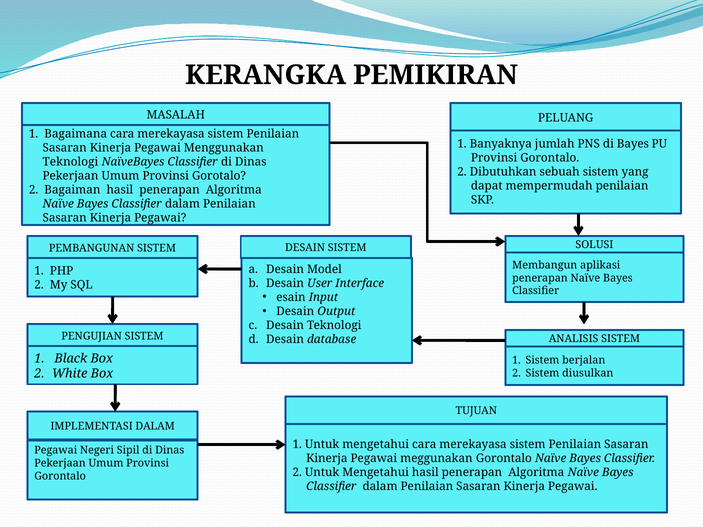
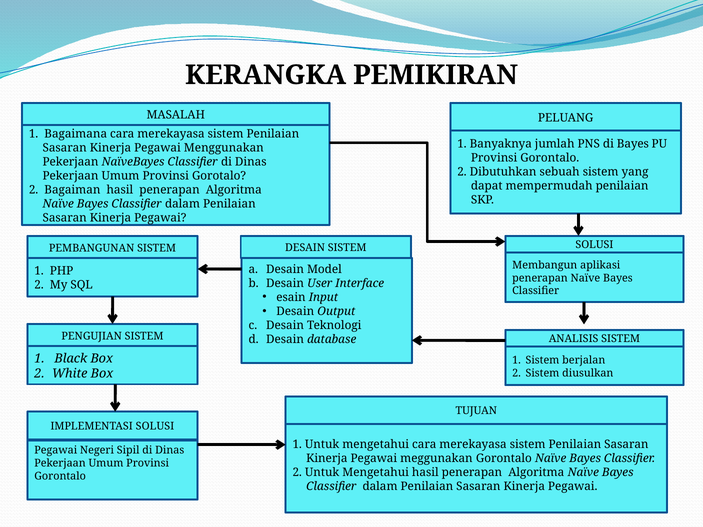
Teknologi: Teknologi -> Pekerjaan (71, 162)
IMPLEMENTASI DALAM: DALAM -> SOLUSI (155, 427)
